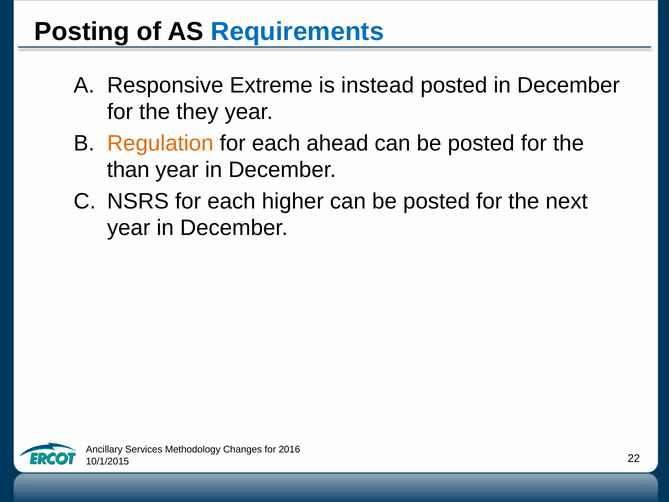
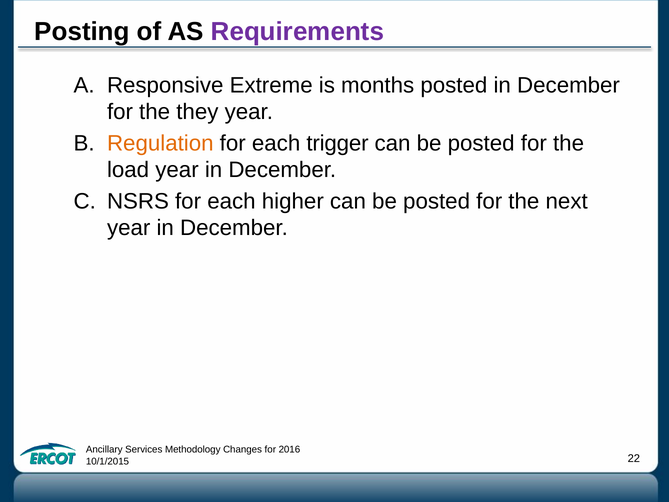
Requirements colour: blue -> purple (297, 32)
instead: instead -> months (378, 85)
ahead: ahead -> trigger (338, 143)
than: than -> load (128, 170)
